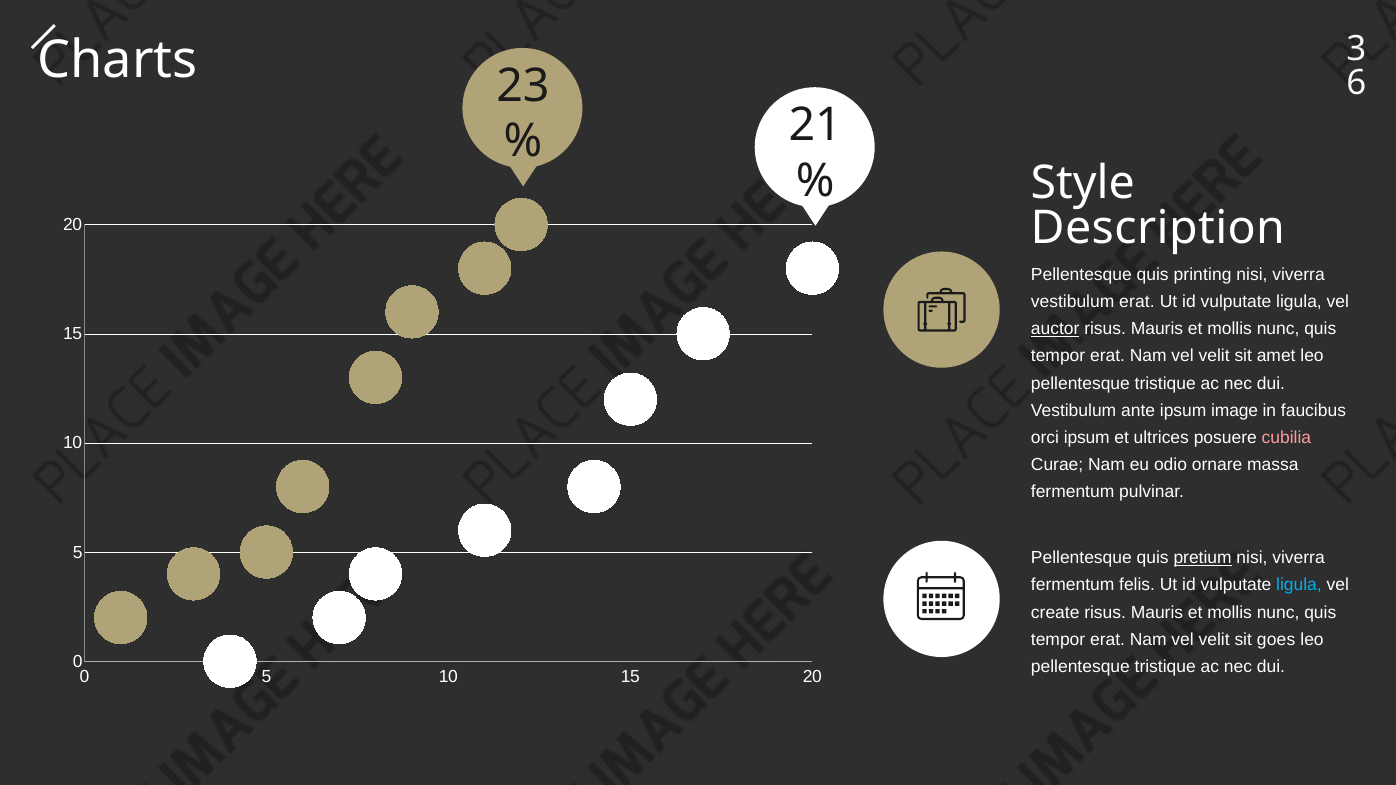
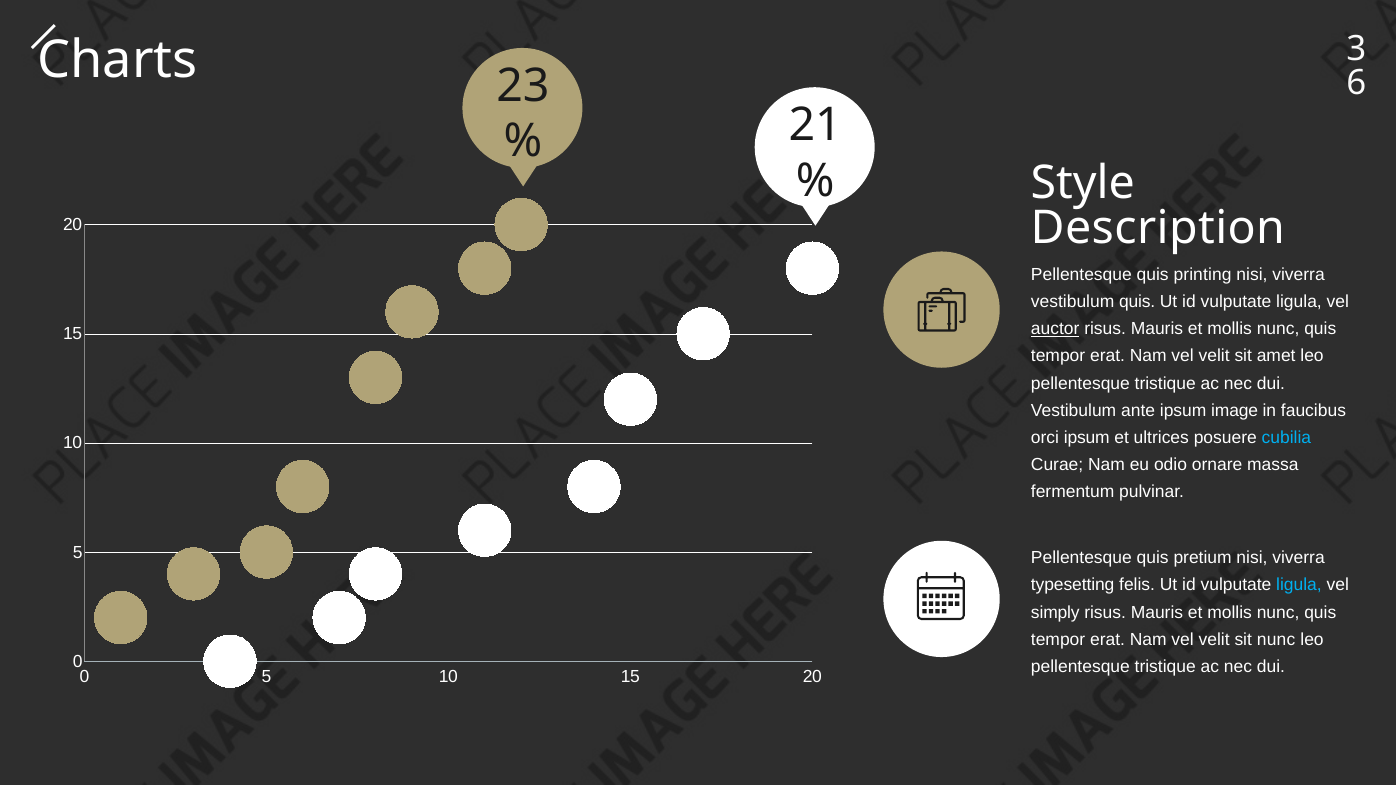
vestibulum erat: erat -> quis (1137, 302)
cubilia colour: pink -> light blue (1286, 438)
pretium underline: present -> none (1203, 558)
fermentum: fermentum -> typesetting (1073, 585)
create: create -> simply (1055, 613)
sit goes: goes -> nunc (1276, 640)
